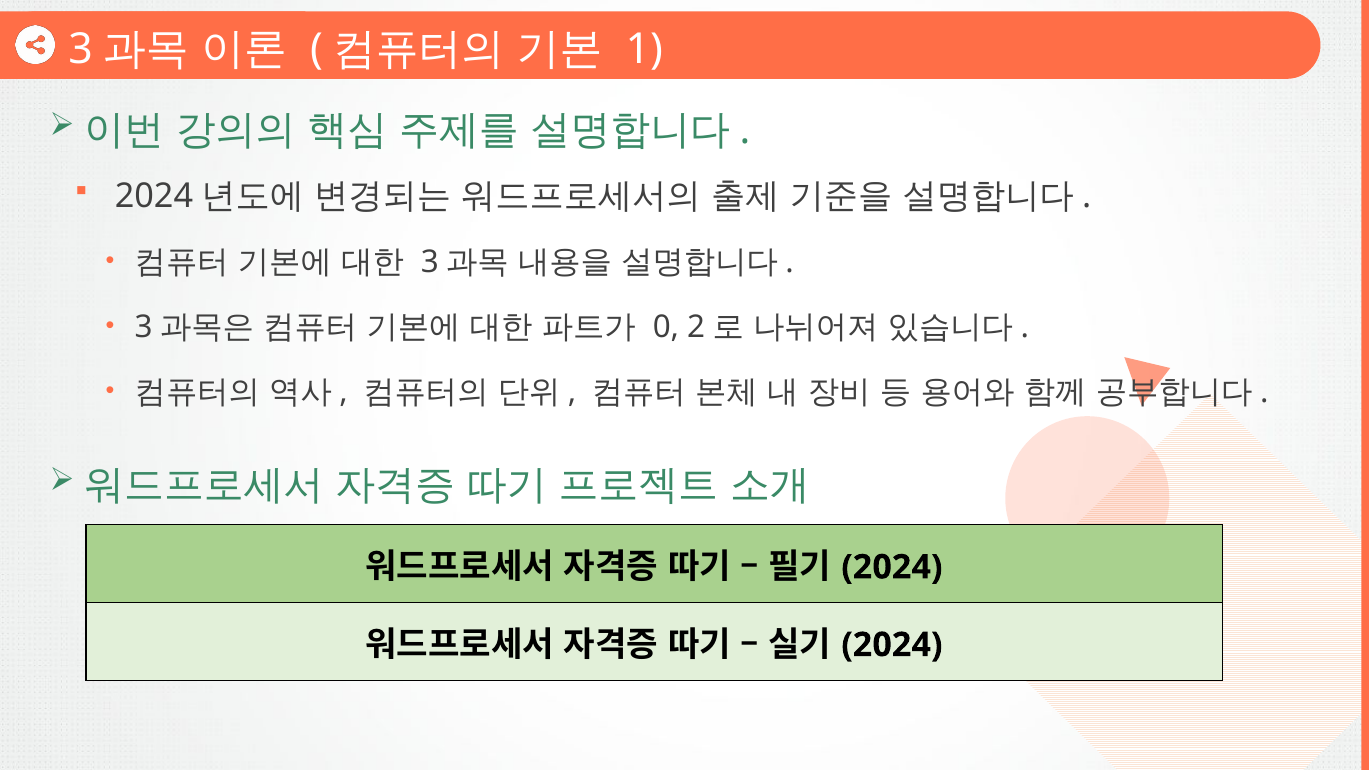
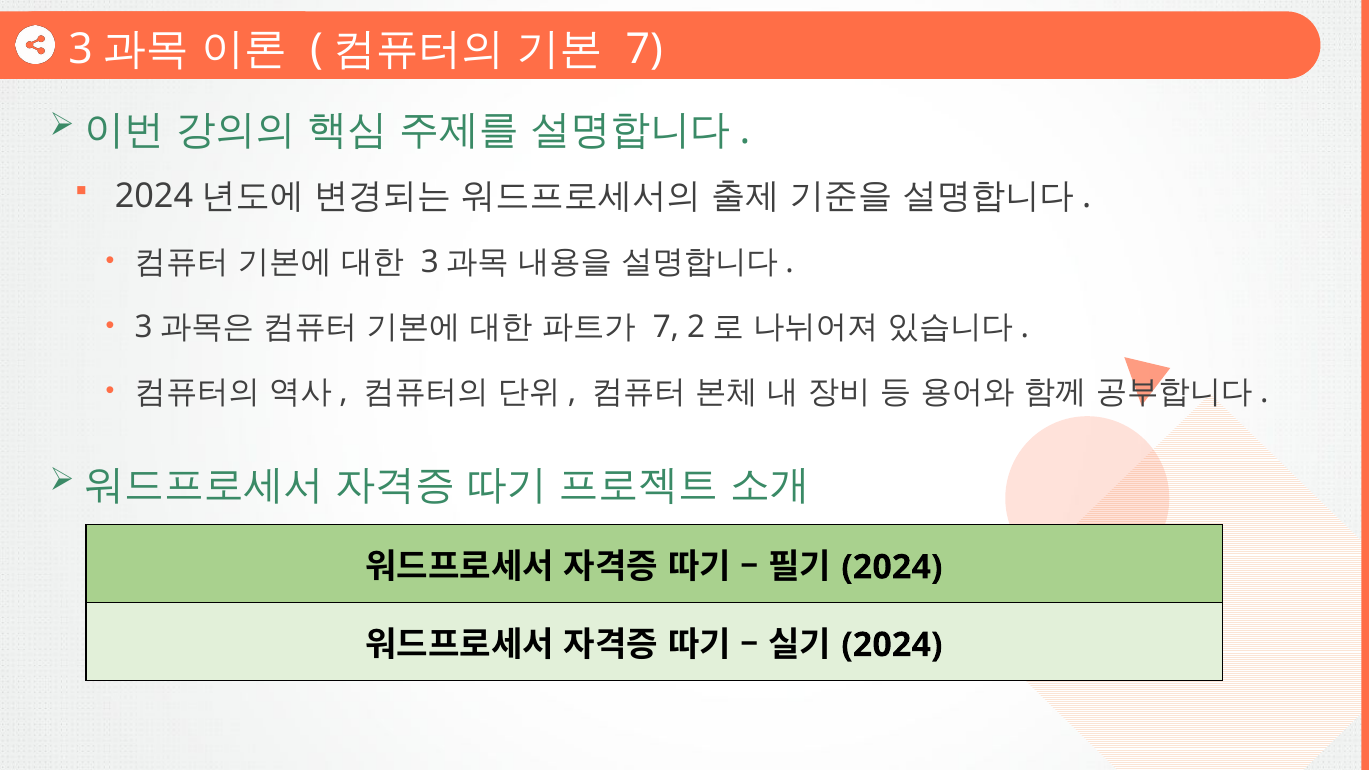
1: 1 -> 7 (644, 49)
0: 0 -> 7 (666, 327)
